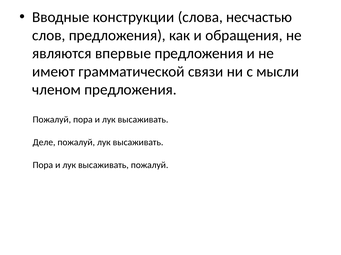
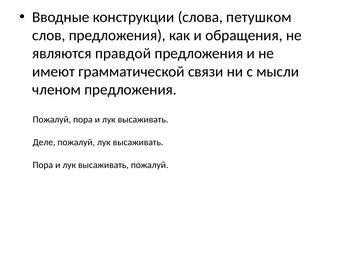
несчастью: несчастью -> петушком (259, 17)
впервые: впервые -> правдой (123, 54)
